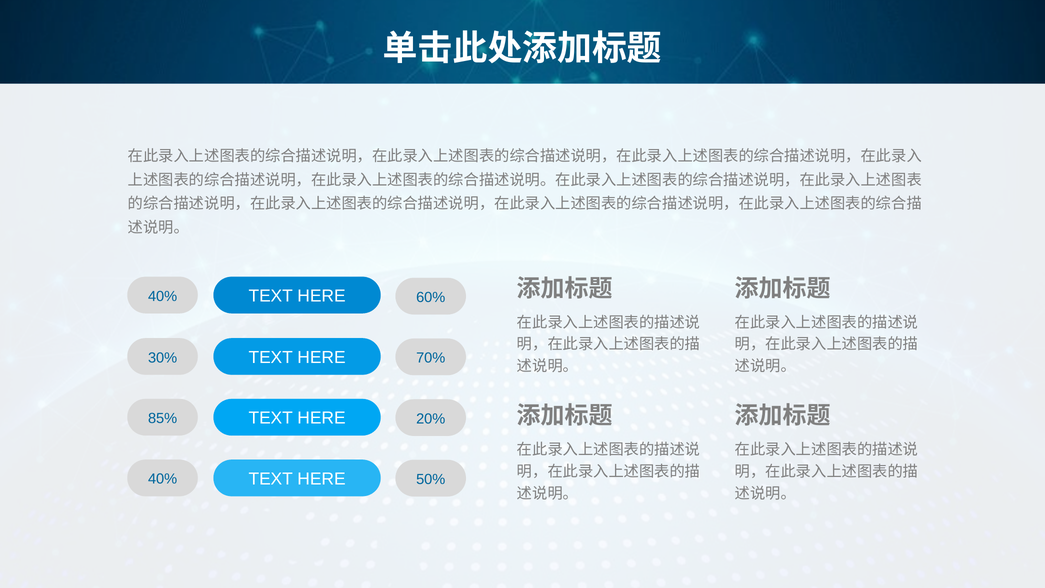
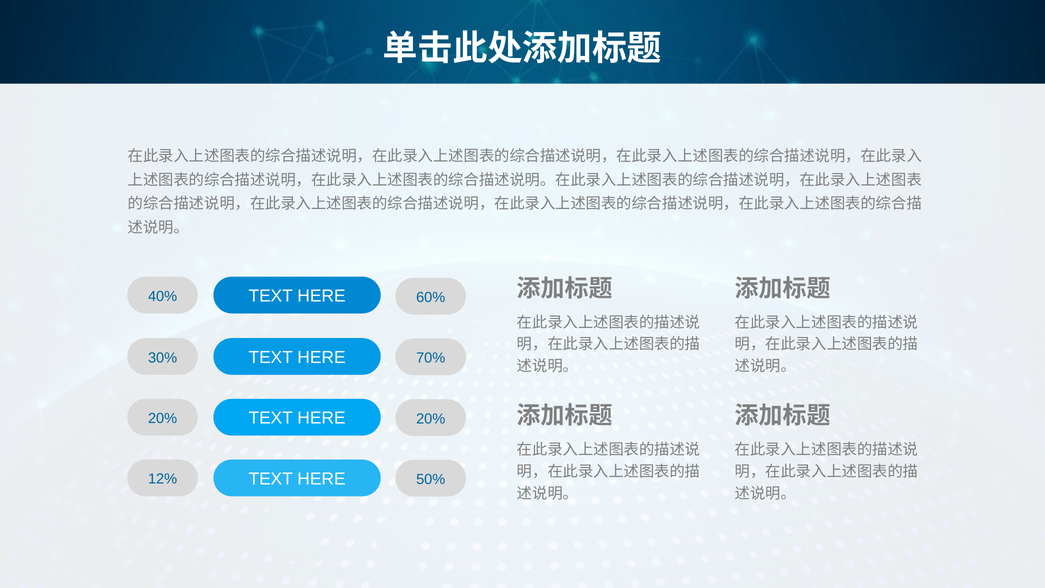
85%: 85% -> 20% (163, 418)
40%: 40% -> 12% (163, 479)
